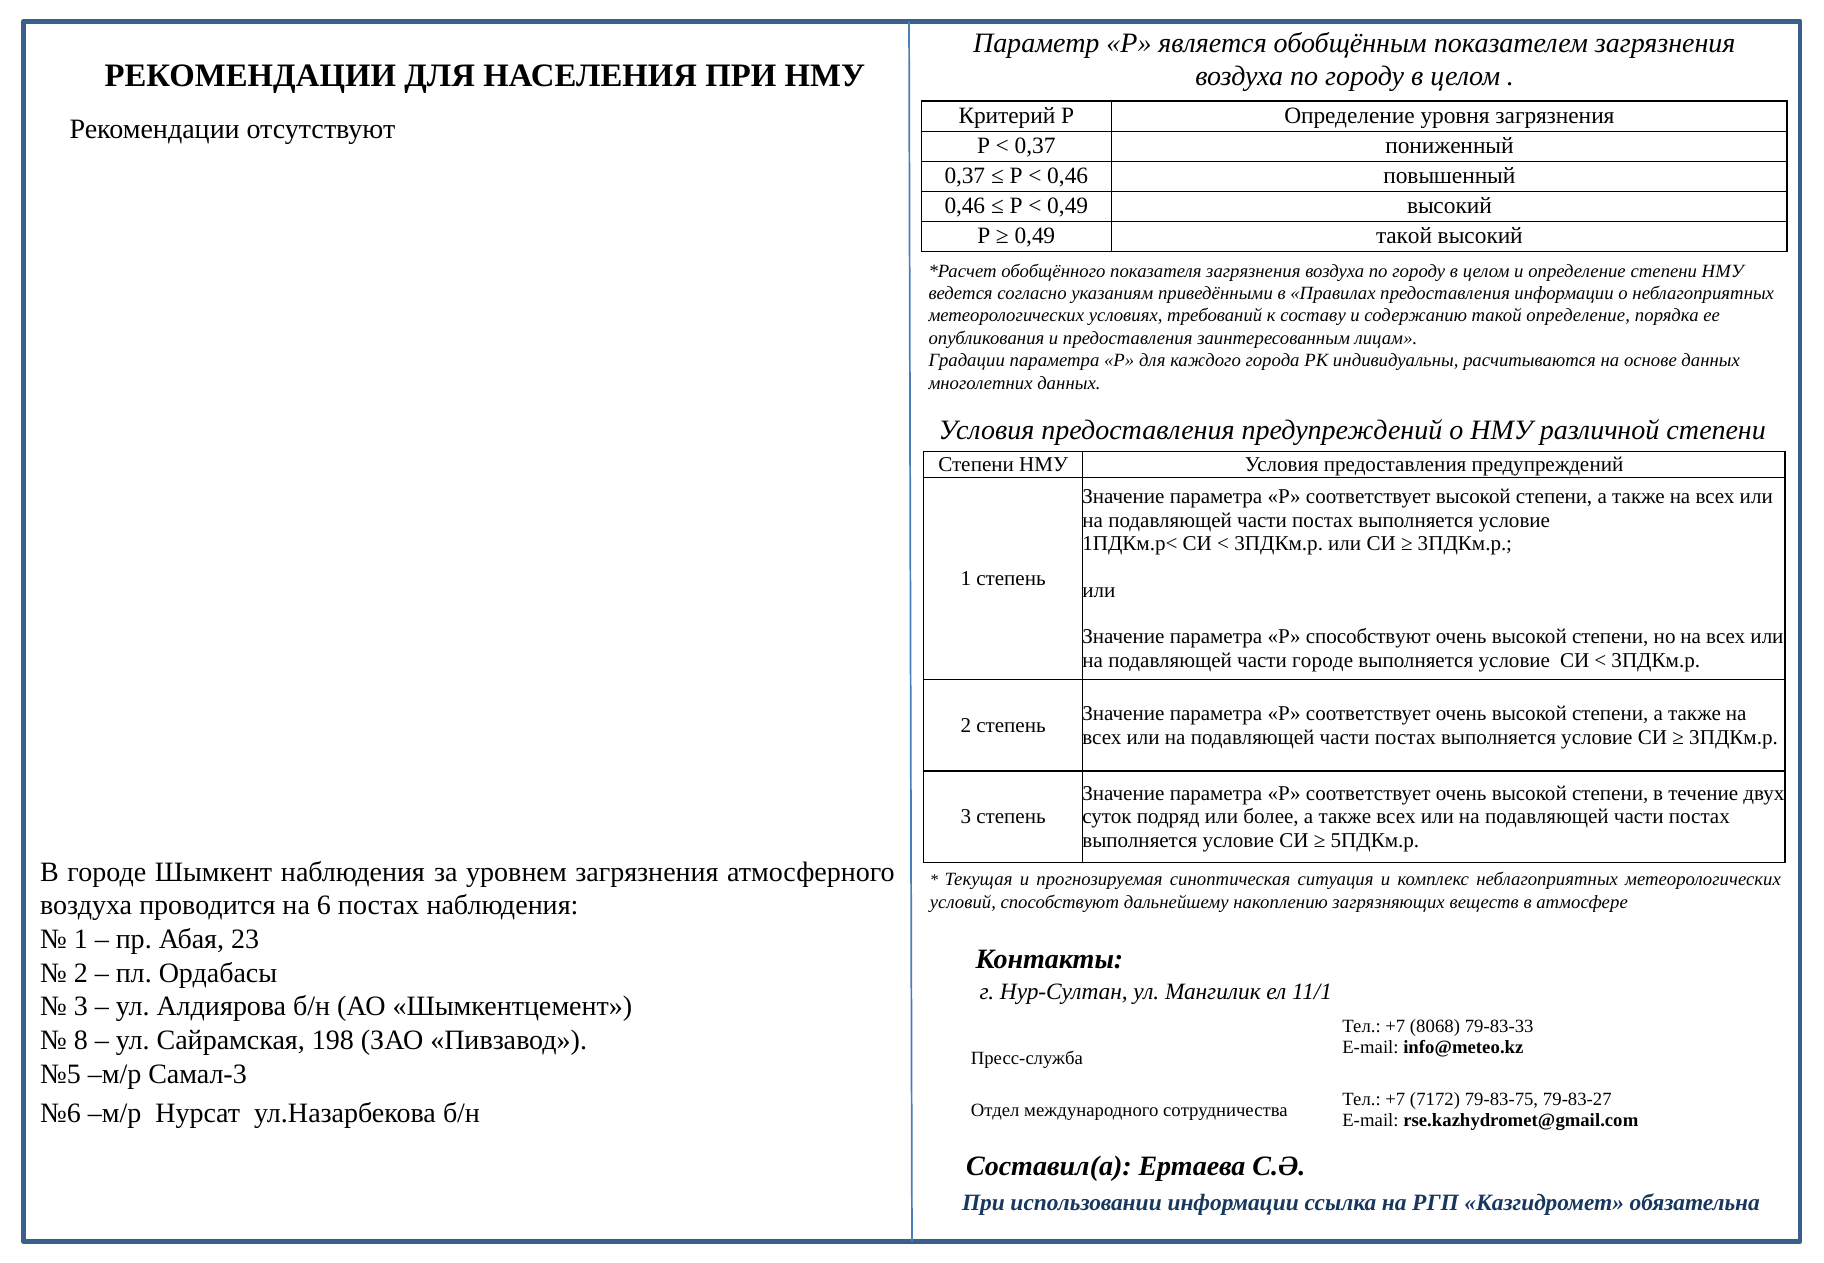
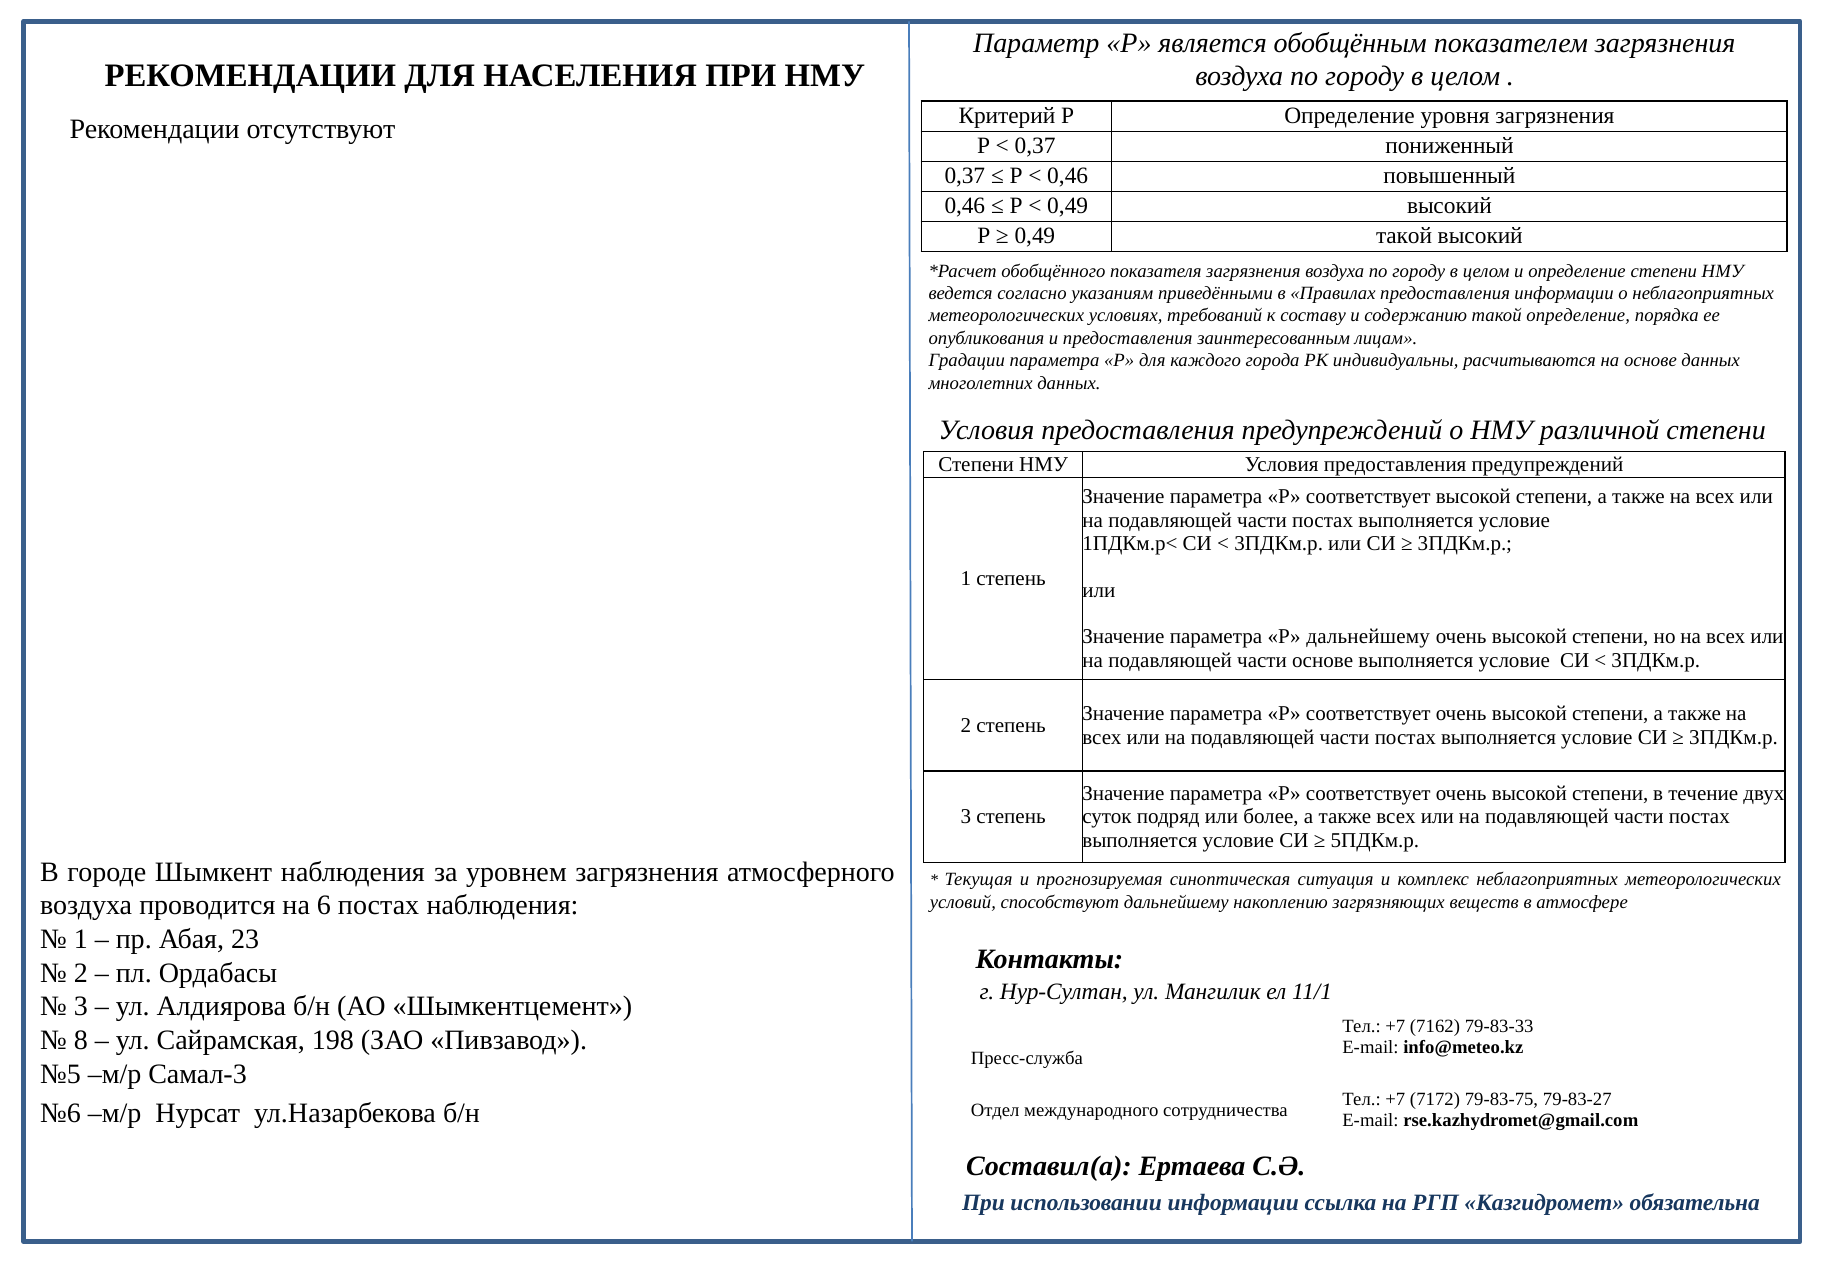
Р способствуют: способствуют -> дальнейшему (1368, 637)
части городе: городе -> основе (1323, 660)
8068: 8068 -> 7162 (1435, 1027)
